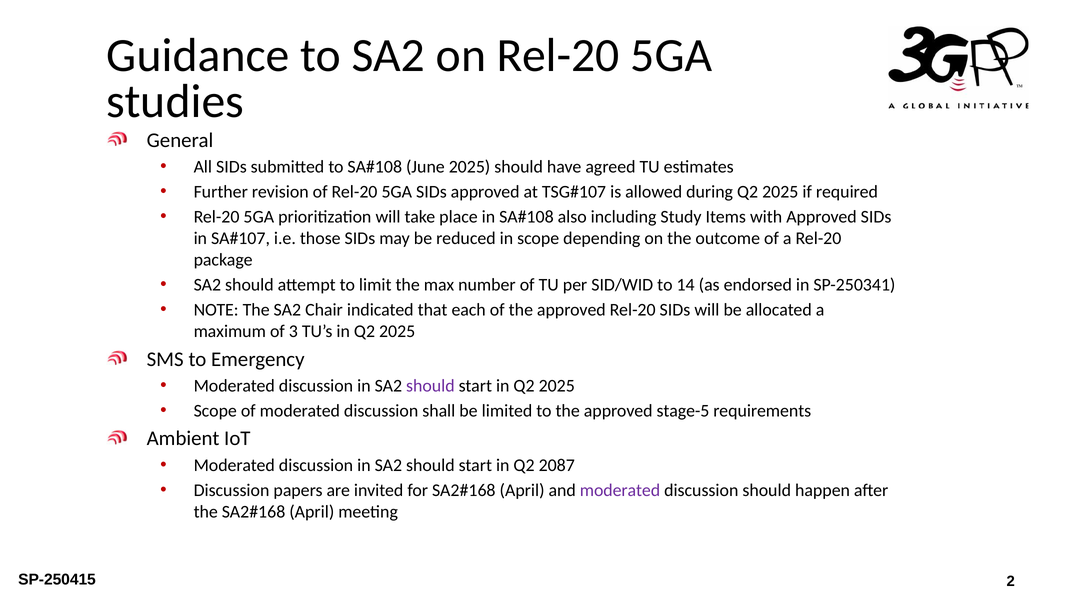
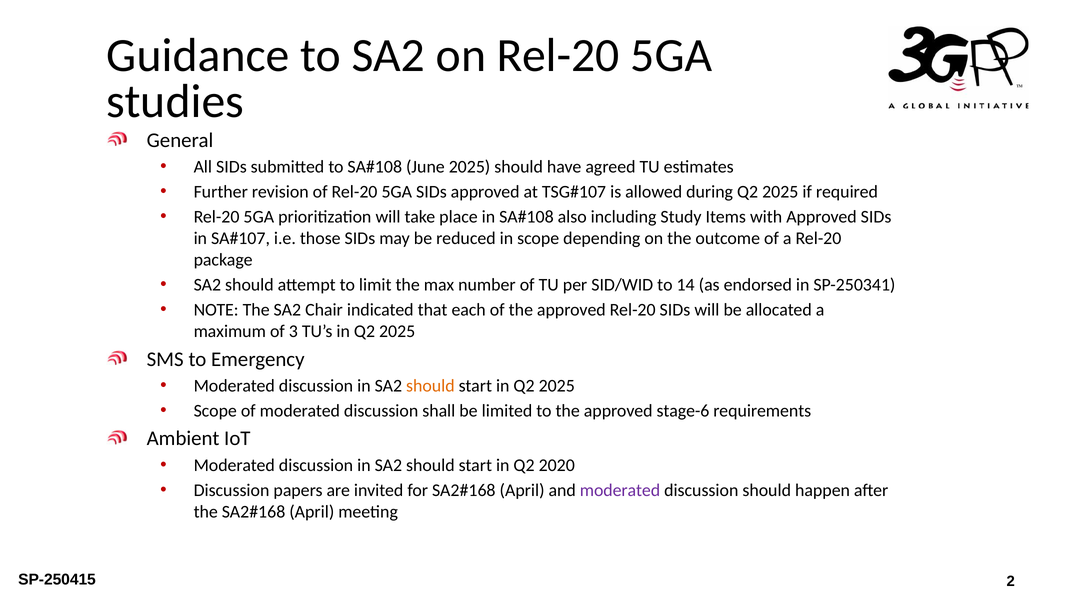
should colour: purple -> orange (430, 386)
stage-5: stage-5 -> stage-6 (683, 411)
2087: 2087 -> 2020 (557, 465)
